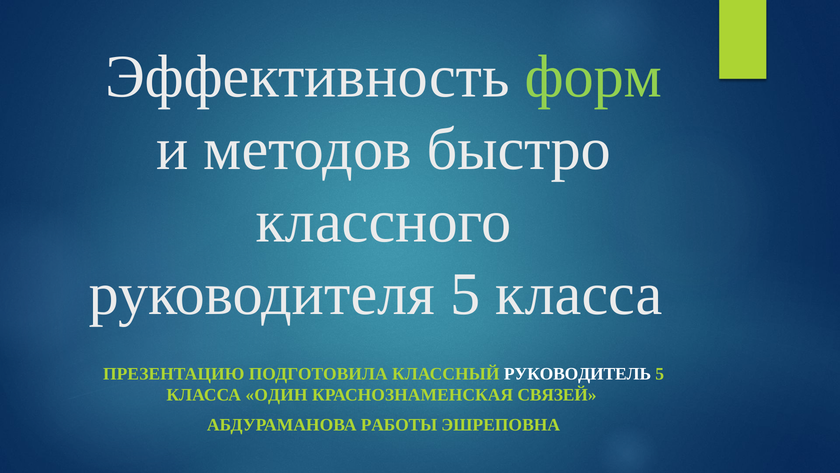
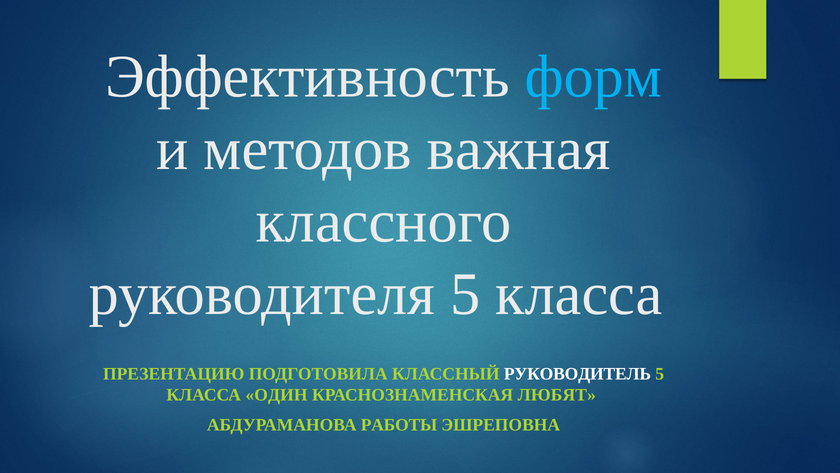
форм colour: light green -> light blue (593, 77)
быстро: быстро -> важная (519, 149)
СВЯЗЕЙ: СВЯЗЕЙ -> ЛЮБЯТ (557, 395)
